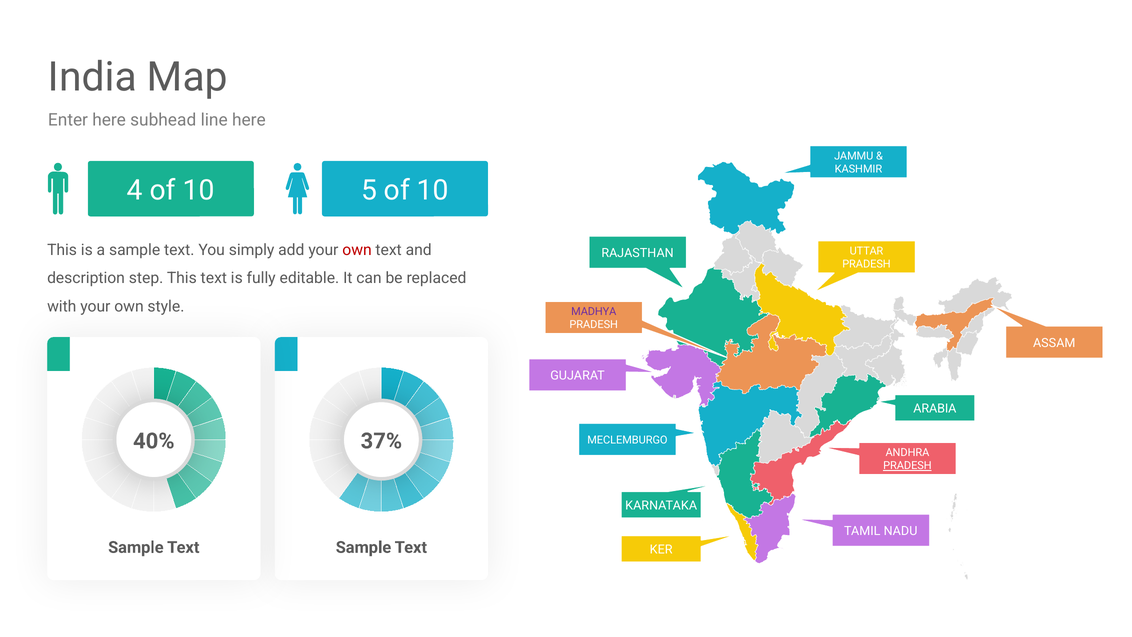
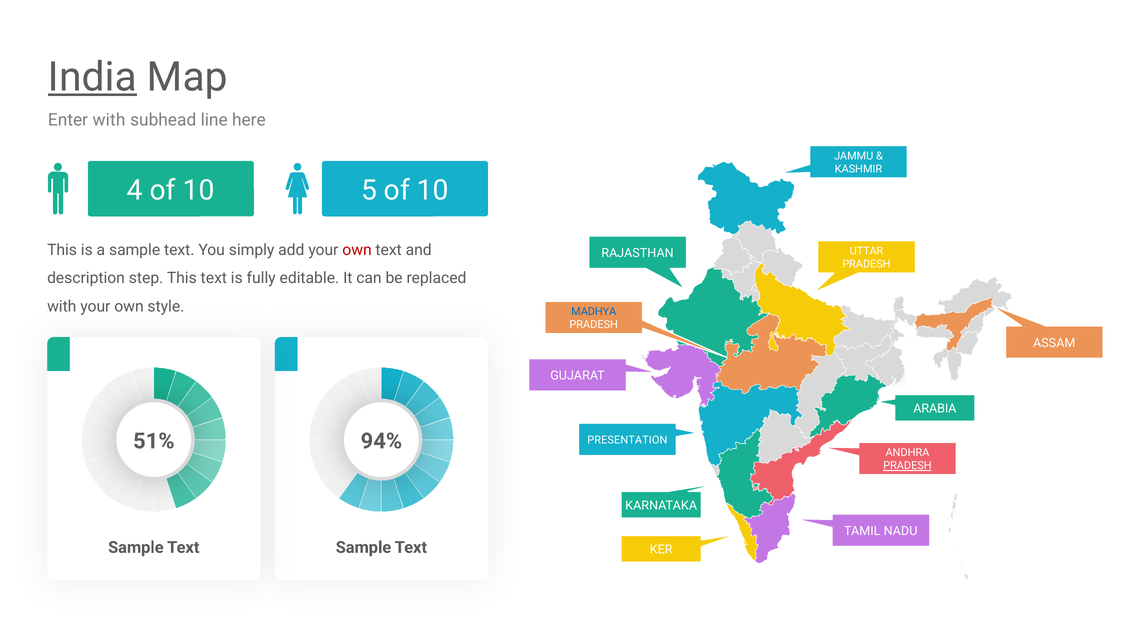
India underline: none -> present (92, 77)
Enter here: here -> with (109, 120)
MADHYA colour: purple -> blue (594, 312)
40%: 40% -> 51% (154, 441)
37%: 37% -> 94% (381, 441)
MECLEMBURGO: MECLEMBURGO -> PRESENTATION (627, 440)
